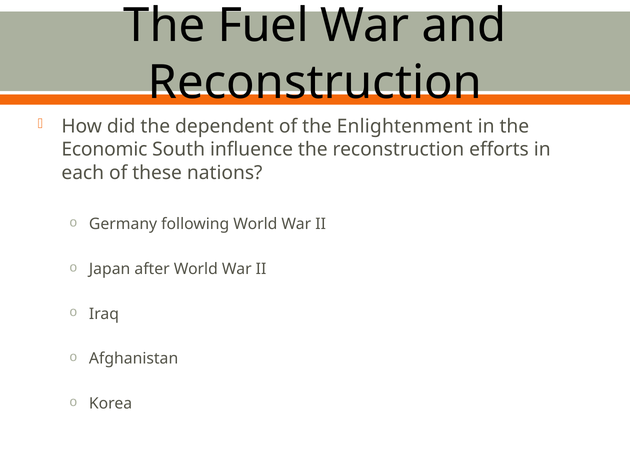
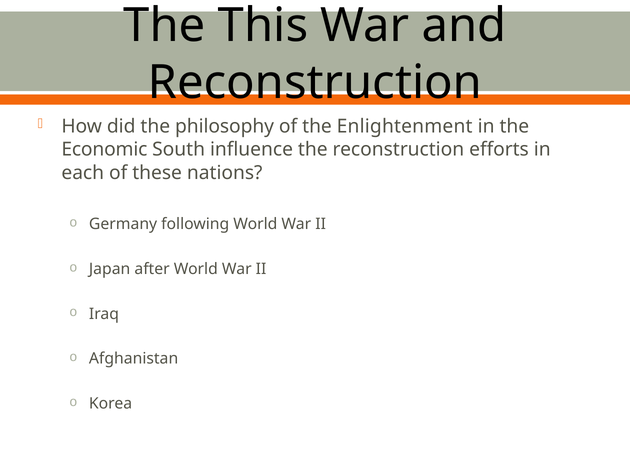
Fuel: Fuel -> This (263, 26)
dependent: dependent -> philosophy (225, 126)
